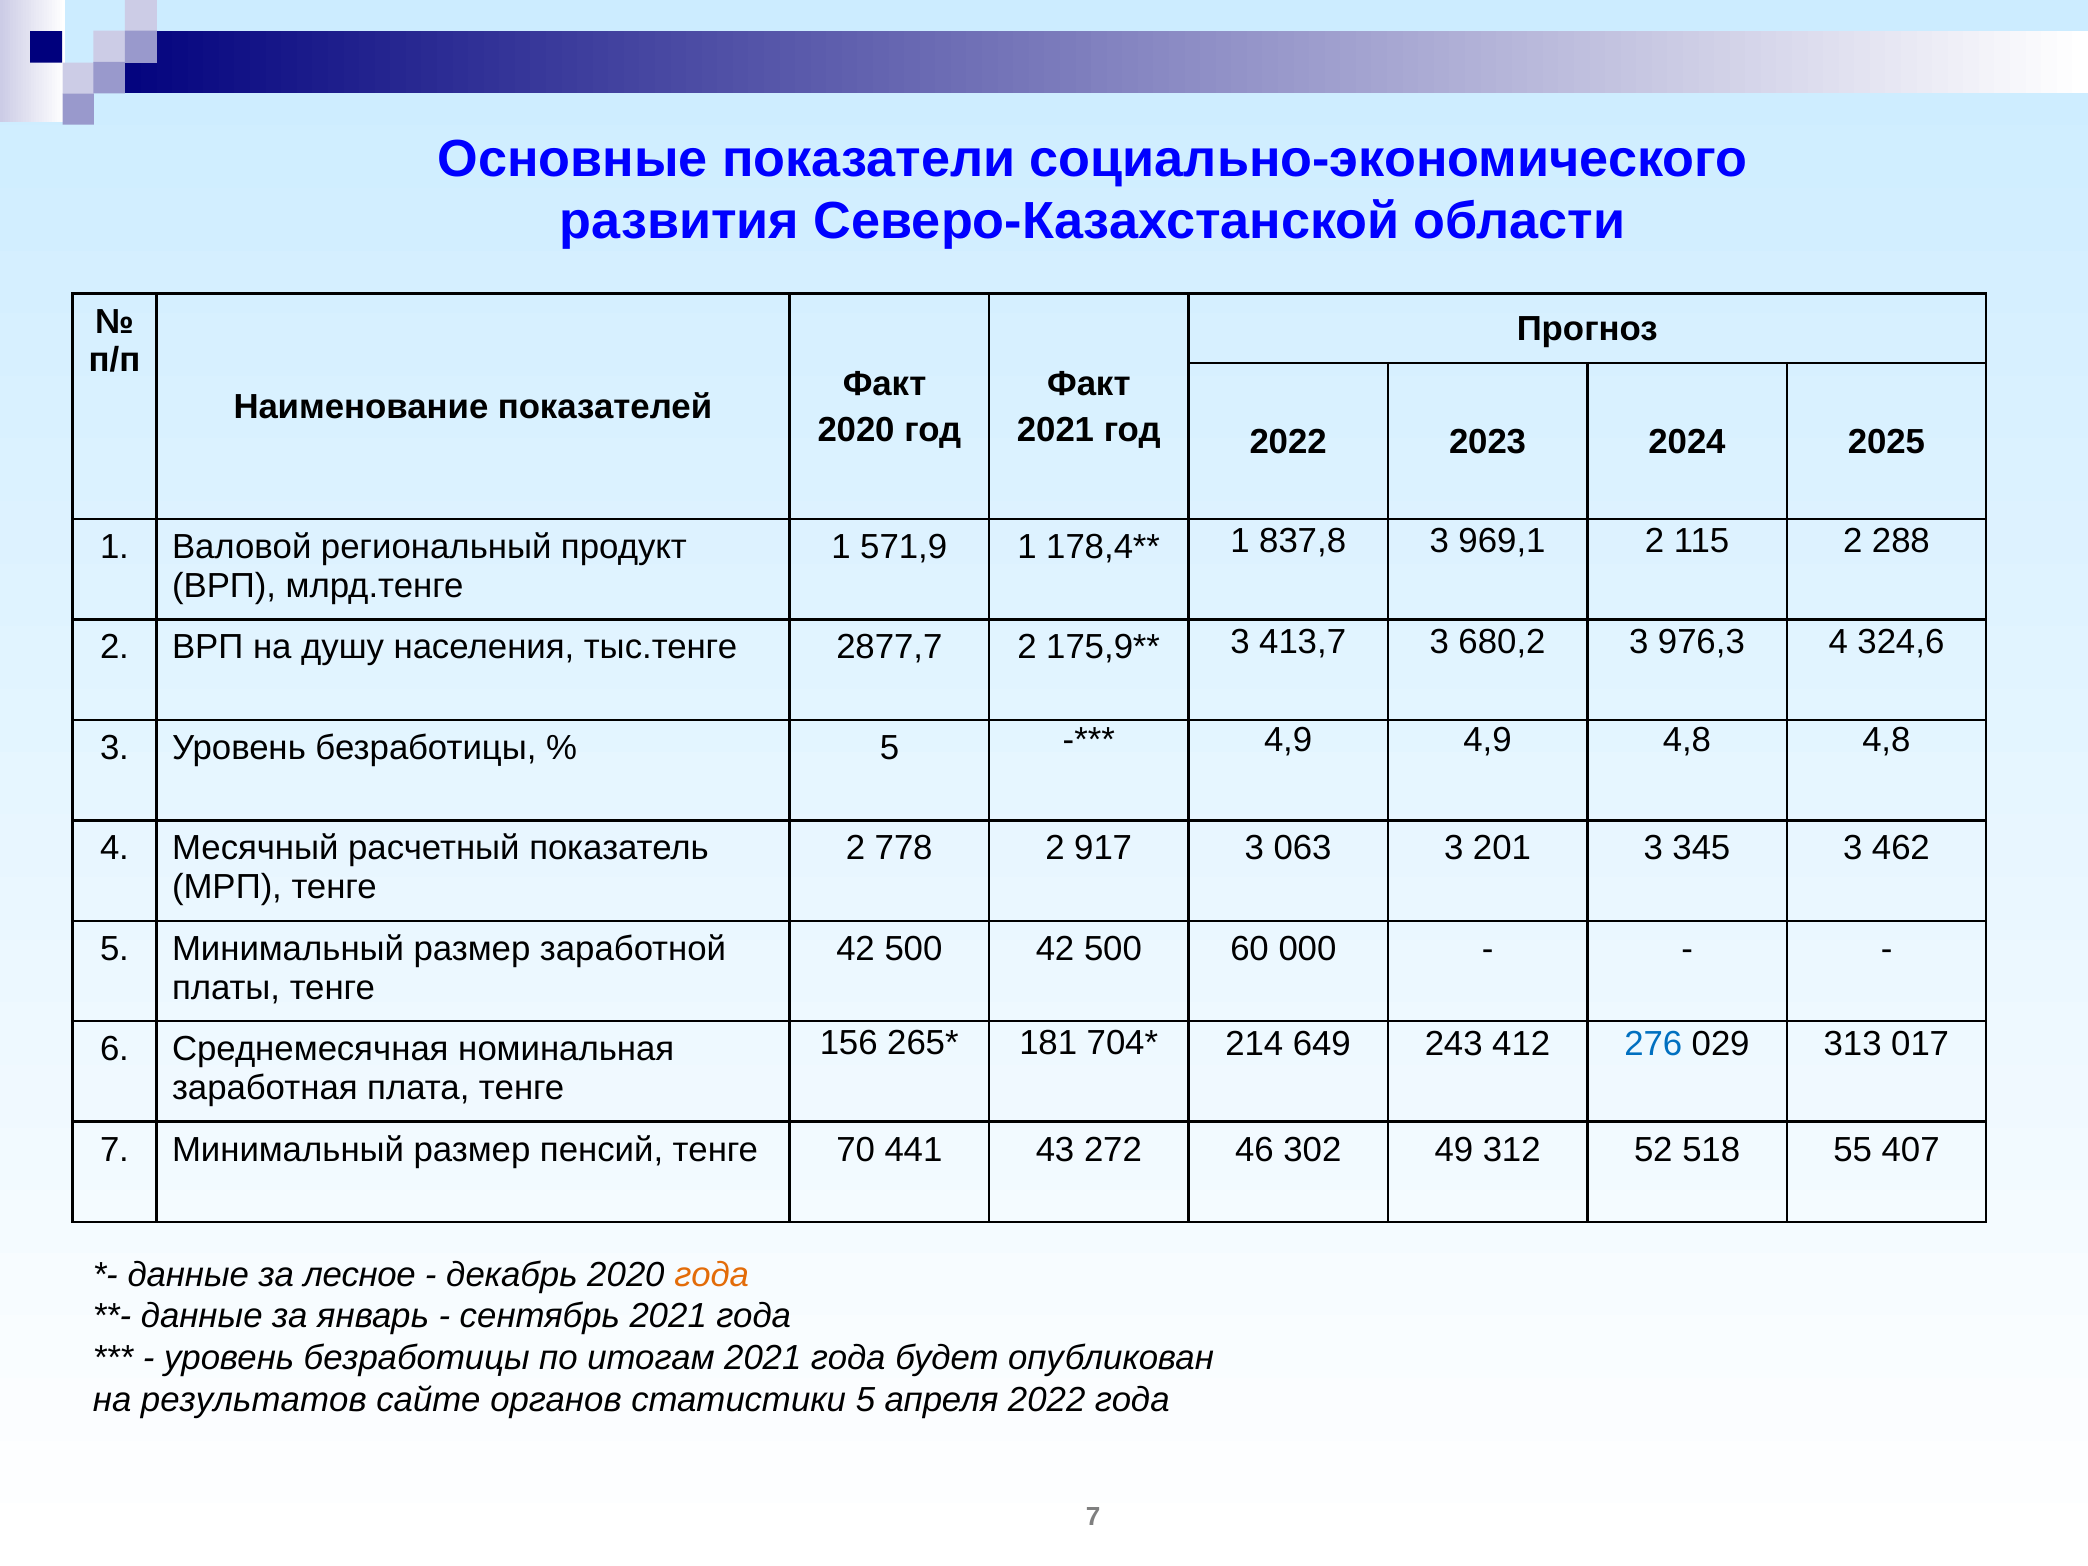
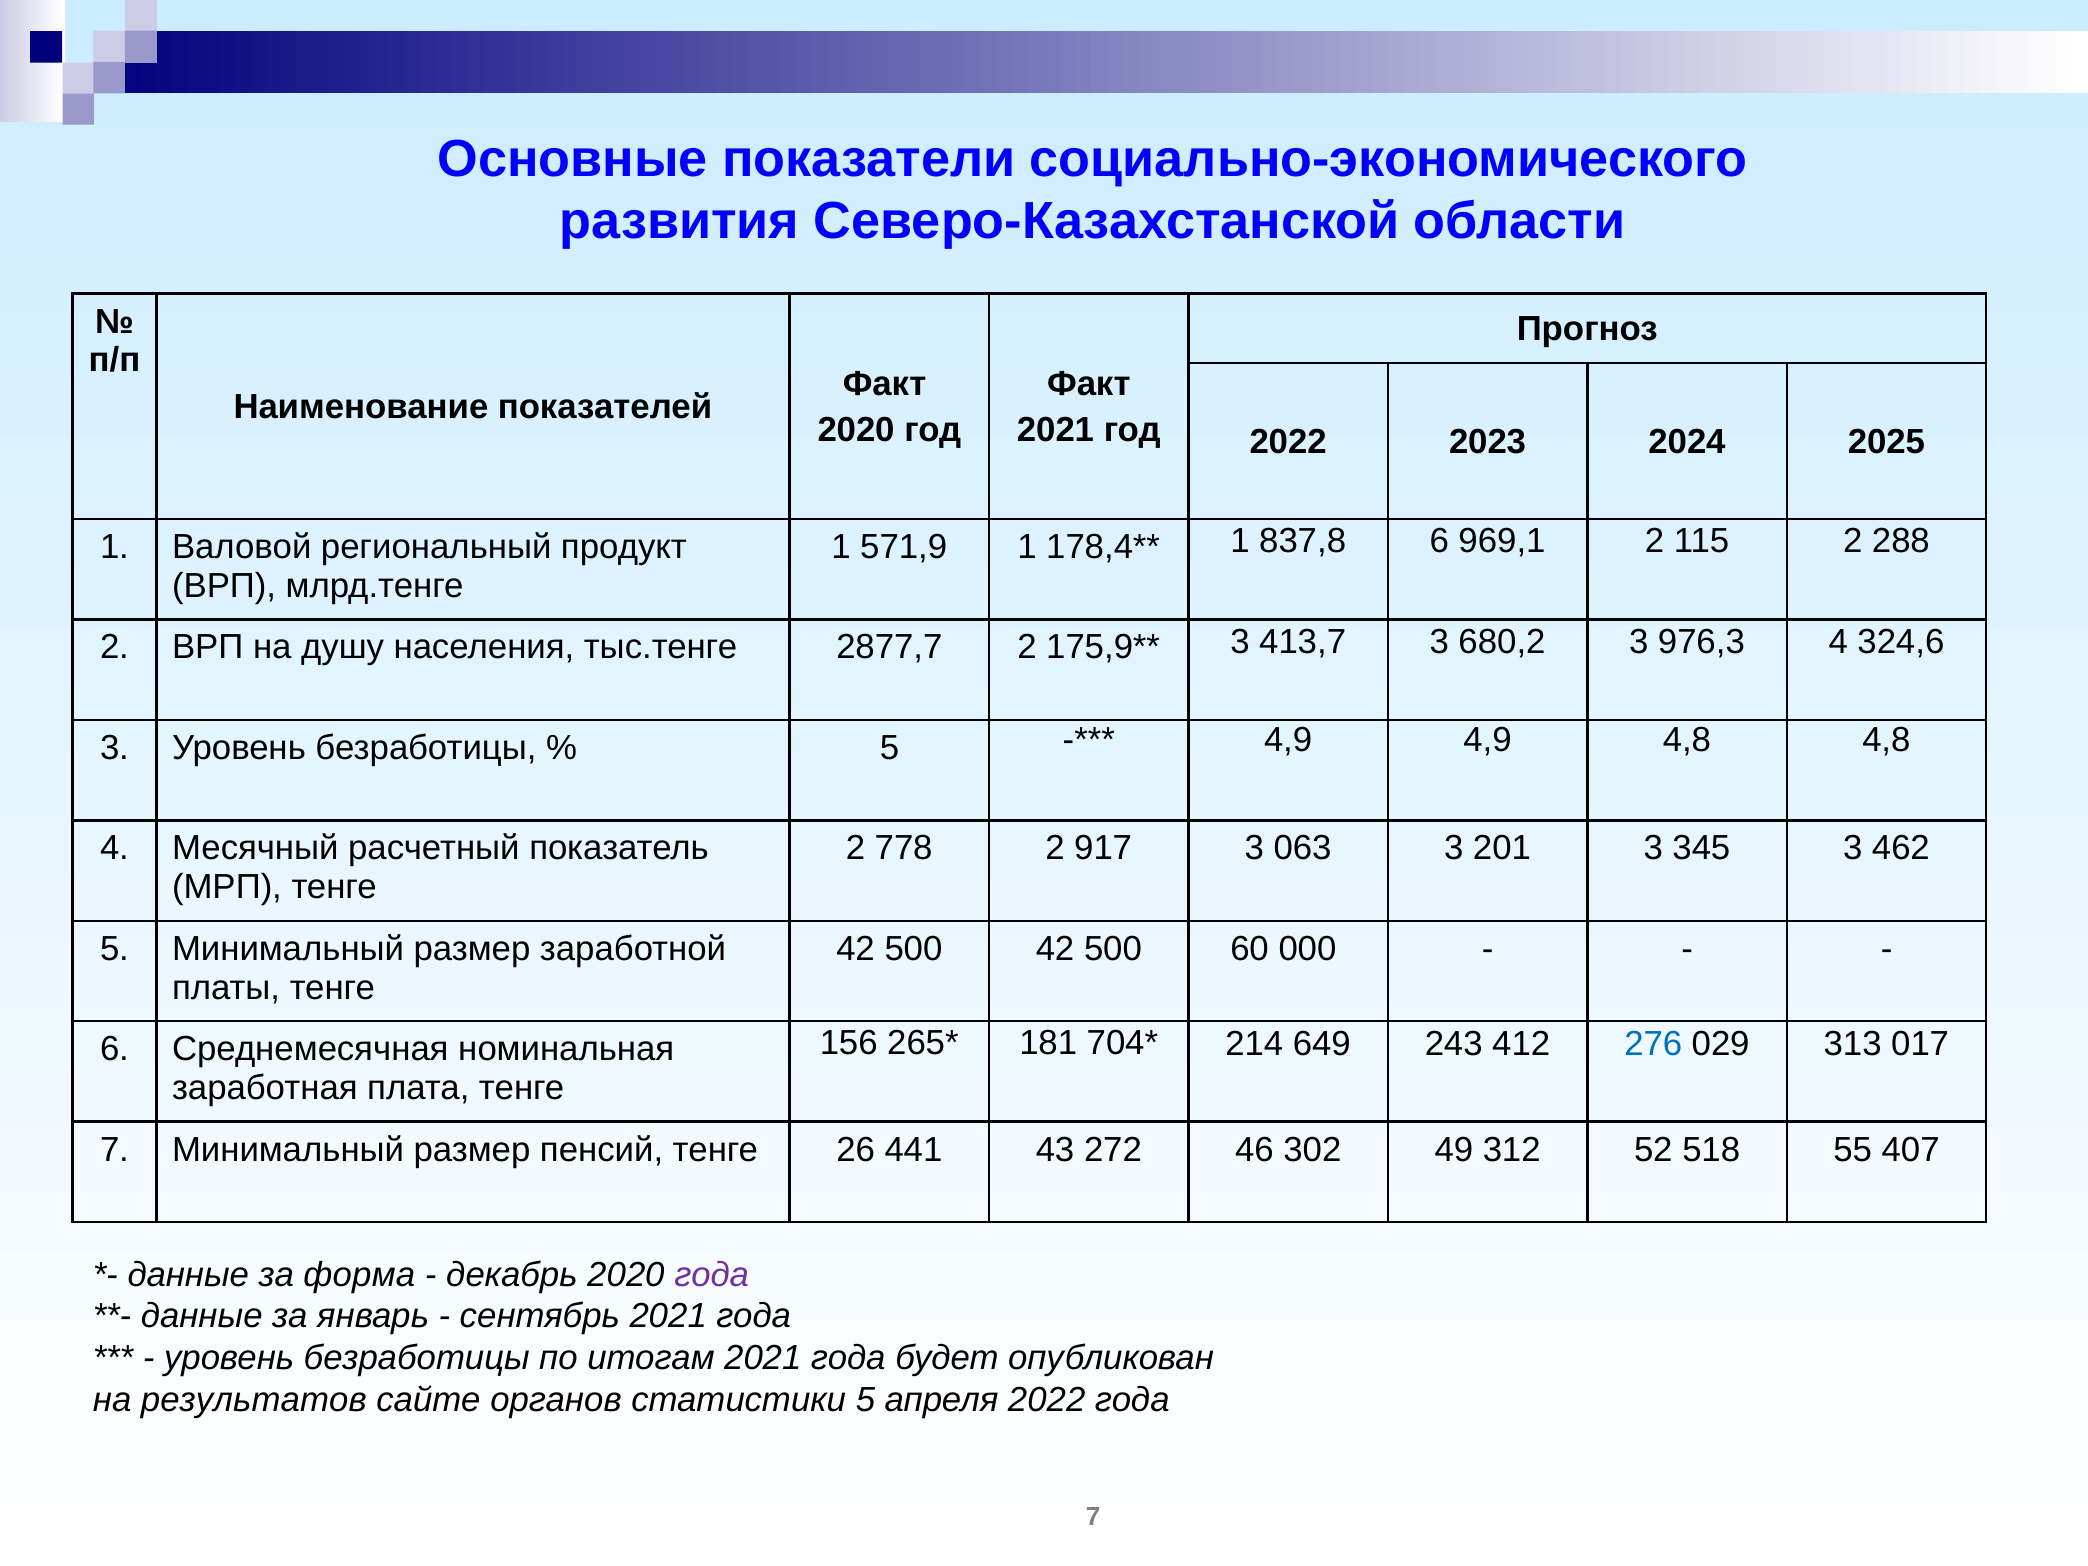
837,8 3: 3 -> 6 (1439, 541)
70: 70 -> 26 (856, 1150)
лесное: лесное -> форма (359, 1275)
года colour: orange -> purple (712, 1275)
